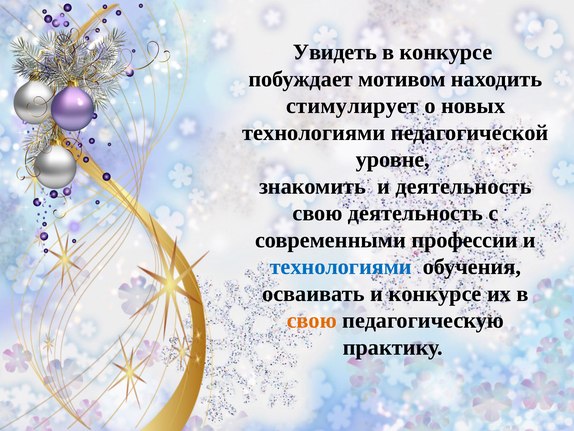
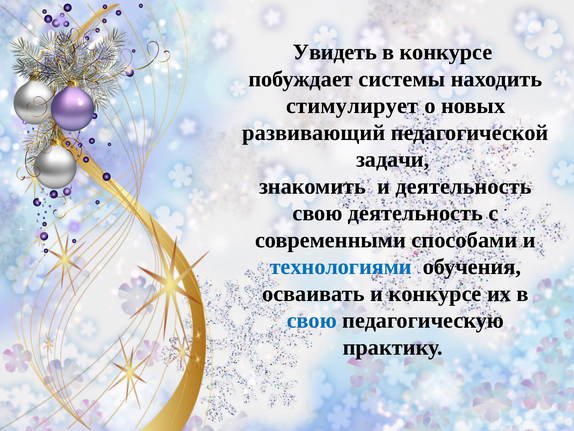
мотивом: мотивом -> системы (402, 79)
технологиями: технологиями -> развивающий (314, 133)
уровне: уровне -> задачи (393, 159)
профессии: профессии -> способами (464, 240)
свою colour: orange -> blue (312, 320)
